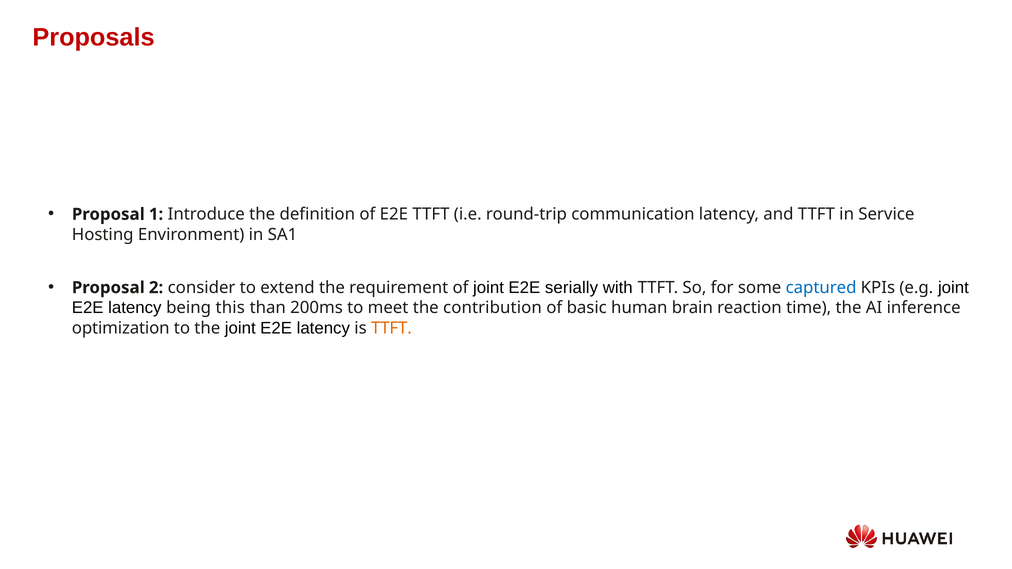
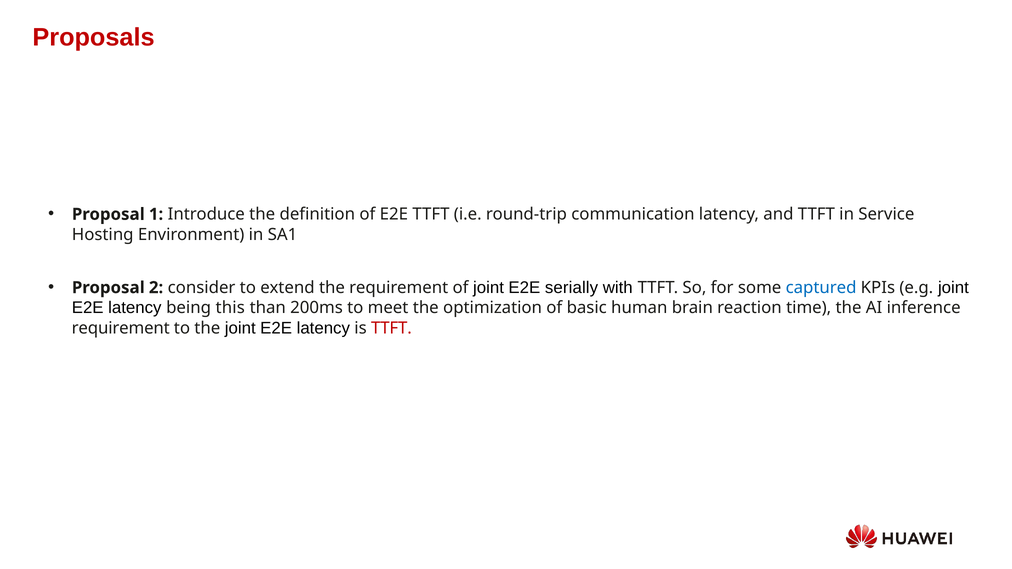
contribution: contribution -> optimization (493, 308)
optimization: optimization -> requirement (121, 328)
TTFT colour: orange -> red (391, 328)
